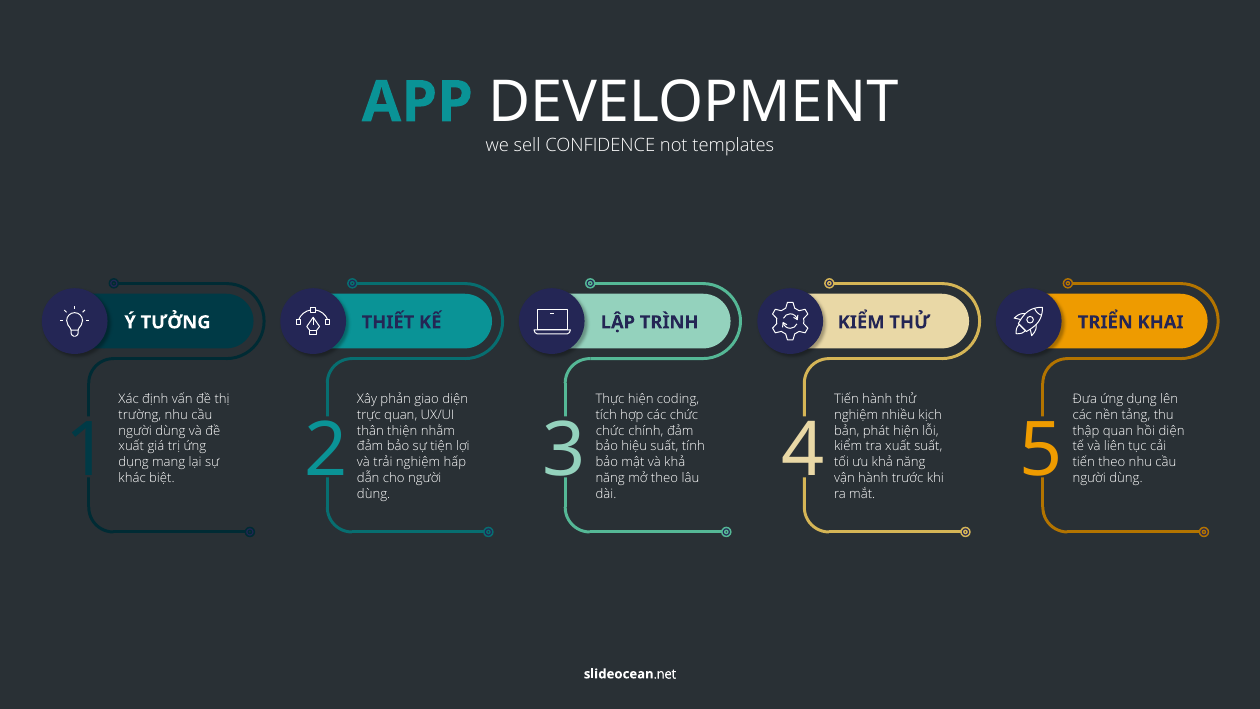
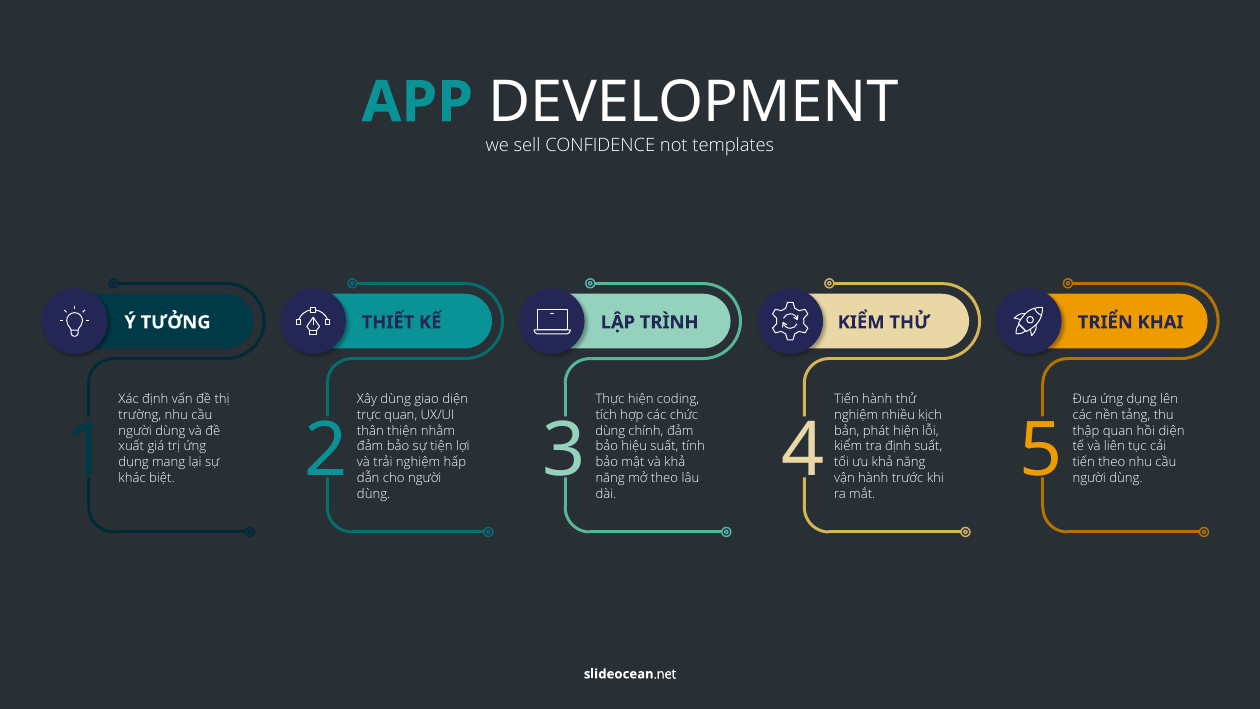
Xây phản: phản -> dùng (396, 399)
chức: chức -> dùng (610, 431)
tra xuất: xuất -> định (898, 446)
